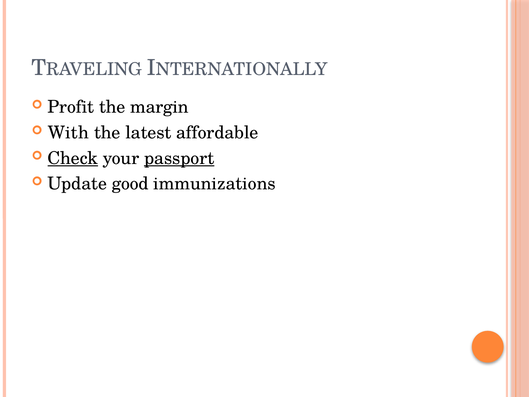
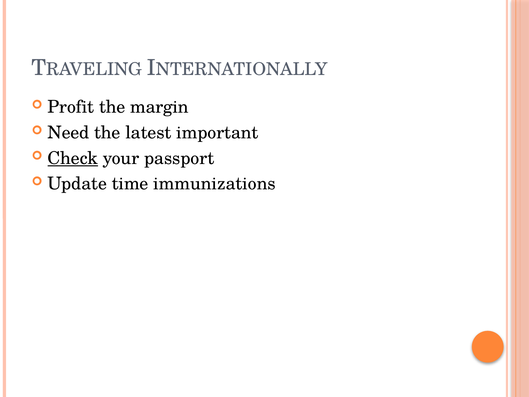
With: With -> Need (68, 133)
affordable: affordable -> important (217, 133)
passport underline: present -> none (179, 158)
good: good -> time (130, 184)
